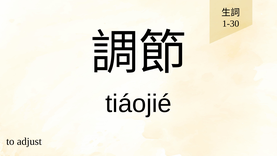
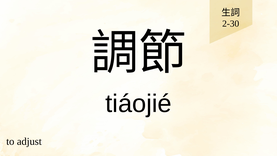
1-30: 1-30 -> 2-30 (231, 24)
